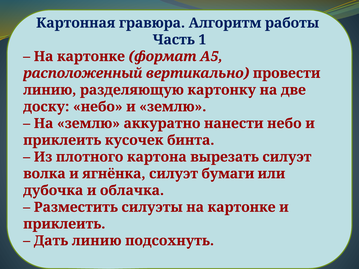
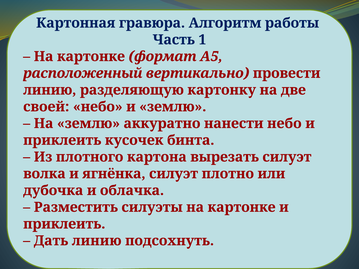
доску: доску -> своей (46, 107)
бумаги: бумаги -> плотно (228, 174)
